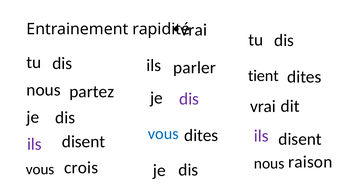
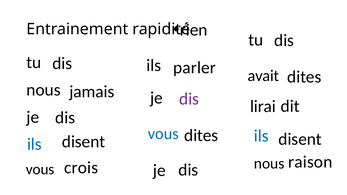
vrai: vrai -> rien (194, 30)
tient: tient -> avait (263, 76)
partez: partez -> jamais (92, 92)
vrai: vrai -> lirai (263, 106)
ils colour: purple -> blue (261, 136)
ils colour: purple -> blue (34, 144)
